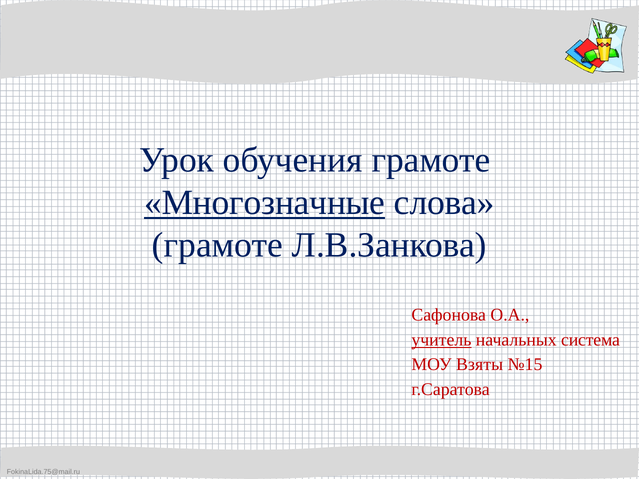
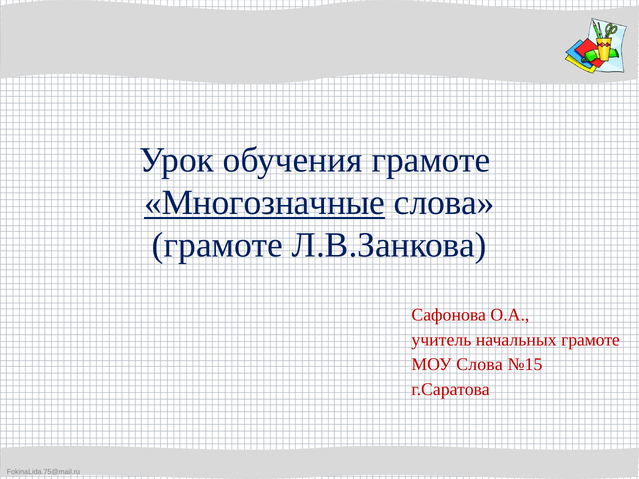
учитель underline: present -> none (441, 340)
начальных система: система -> грамоте (591, 340)
МОУ Взяты: Взяты -> Слова (480, 365)
